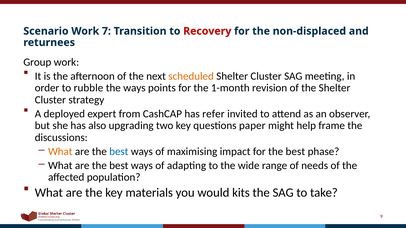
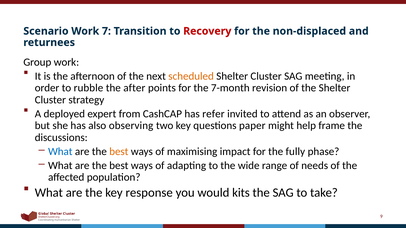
the ways: ways -> after (134, 88)
1-month: 1-month -> 7-month (230, 88)
upgrading: upgrading -> observing (131, 126)
What colour: orange -> blue (60, 152)
best colour: blue -> orange (119, 152)
for the best: best -> fully (295, 152)
materials: materials -> response (149, 193)
